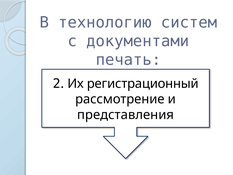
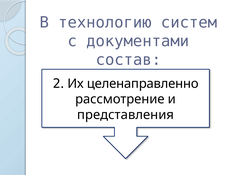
печать: печать -> состав (128, 60)
регистрационный: регистрационный -> целенаправленно (143, 84)
